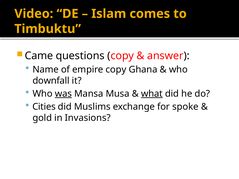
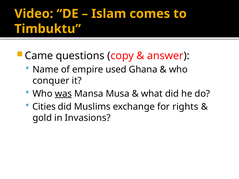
empire copy: copy -> used (116, 70)
downfall: downfall -> conquer (51, 81)
what underline: present -> none (152, 94)
spoke: spoke -> rights (185, 107)
